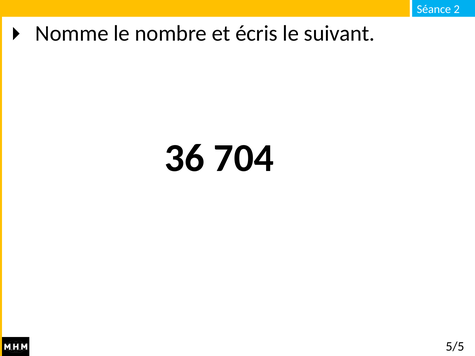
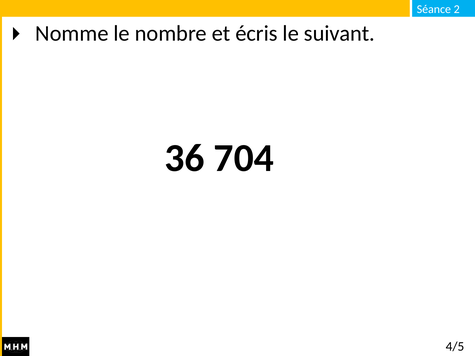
5/5: 5/5 -> 4/5 (455, 347)
